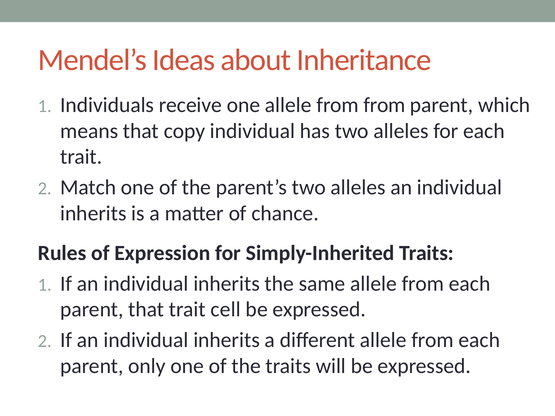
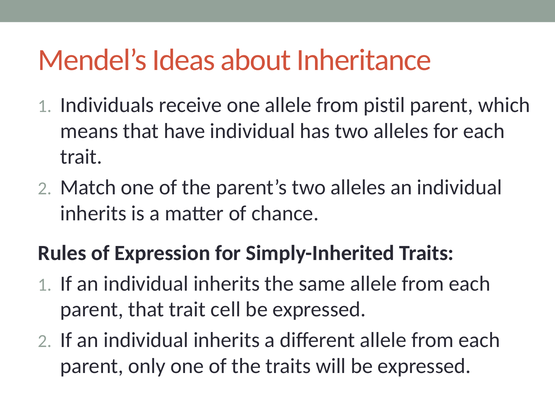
from from: from -> pistil (384, 105)
copy: copy -> have (184, 131)
